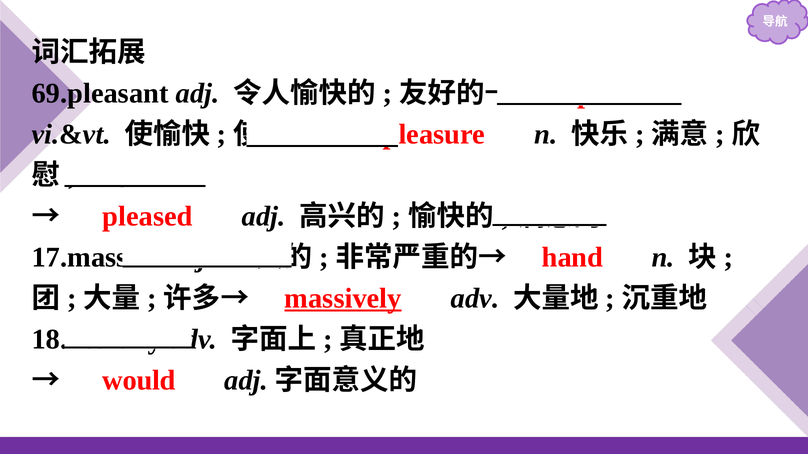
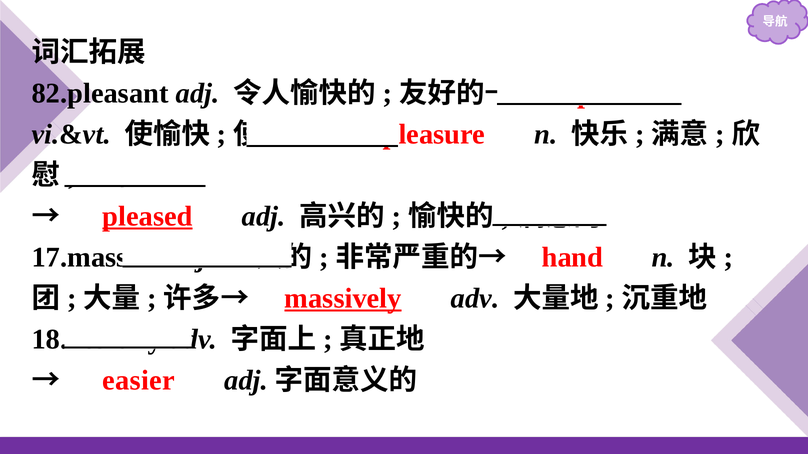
69.pleasant: 69.pleasant -> 82.pleasant (100, 93)
pleased underline: none -> present (148, 216)
would: would -> easier (139, 381)
